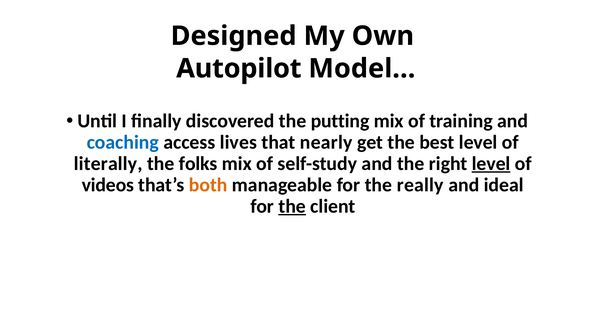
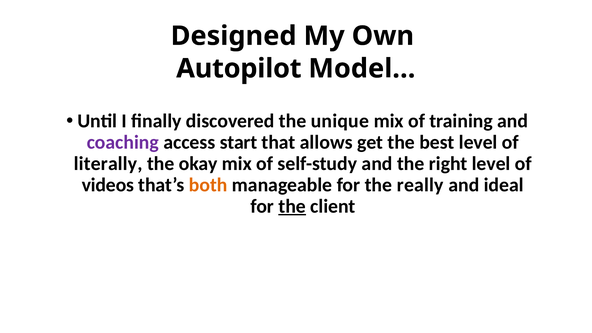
putting: putting -> unique (340, 121)
coaching colour: blue -> purple (123, 142)
lives: lives -> start (238, 142)
nearly: nearly -> allows (326, 142)
folks: folks -> okay (198, 164)
level underline: present -> none (491, 164)
